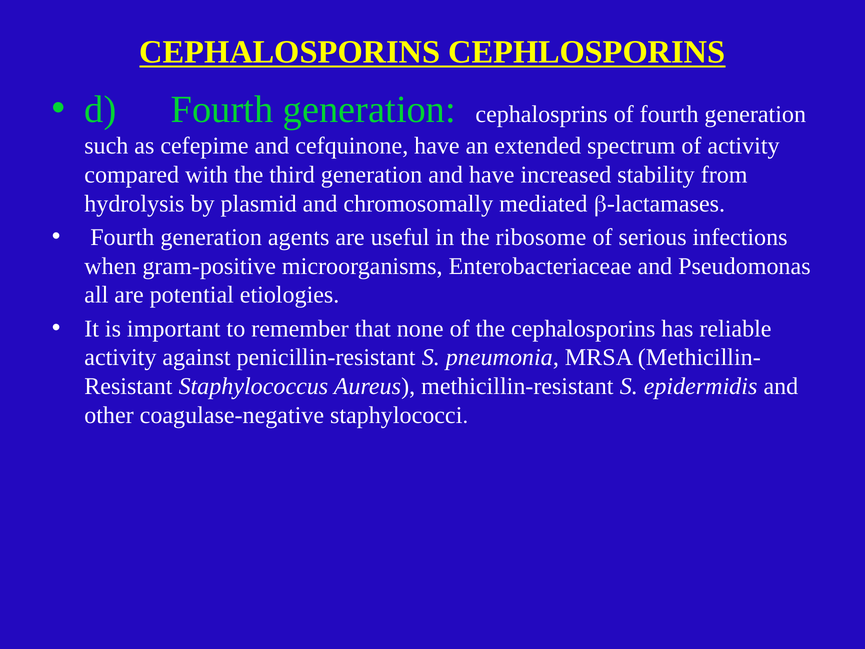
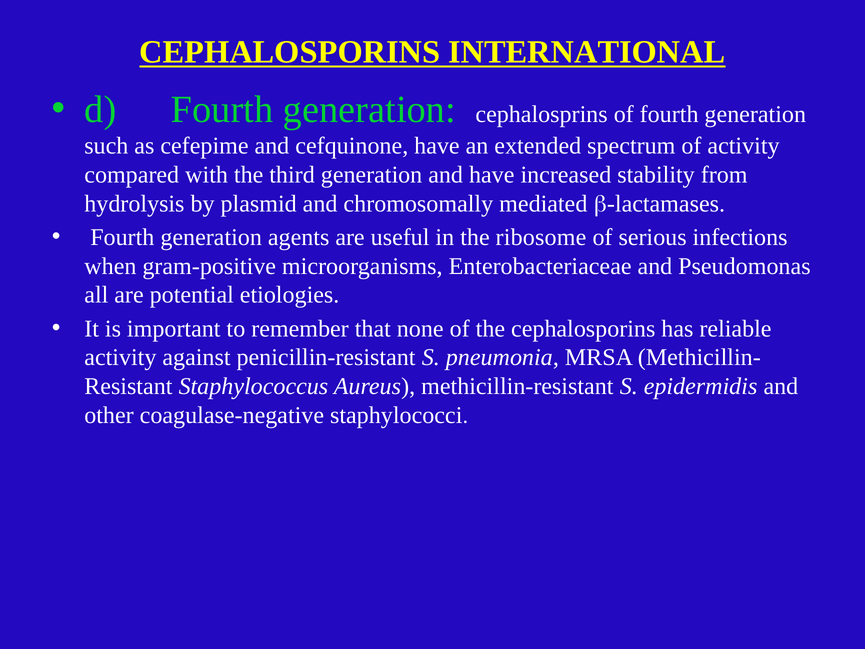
CEPHLOSPORINS: CEPHLOSPORINS -> INTERNATIONAL (587, 52)
